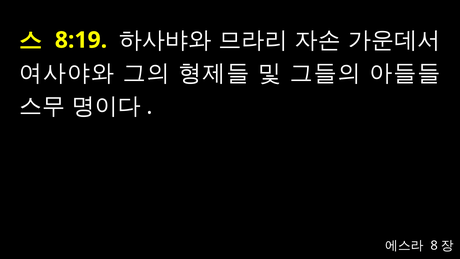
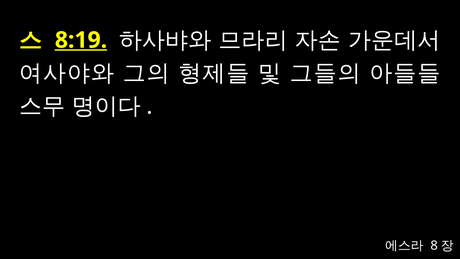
8:19 underline: none -> present (81, 40)
